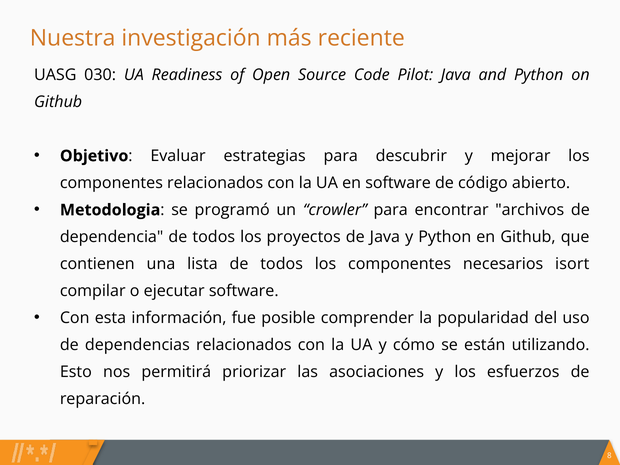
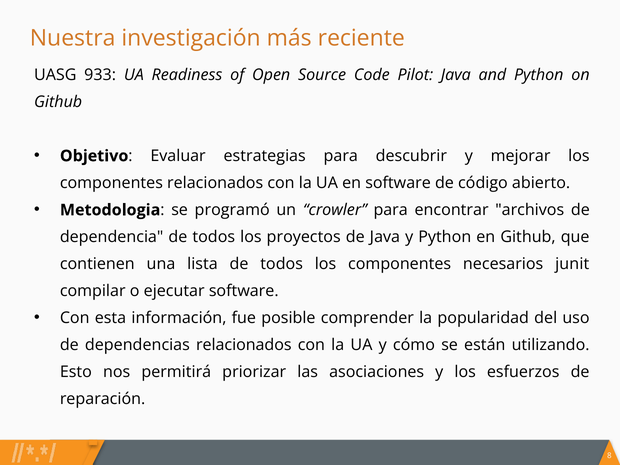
030: 030 -> 933 (100, 75)
isort: isort -> junit (572, 264)
